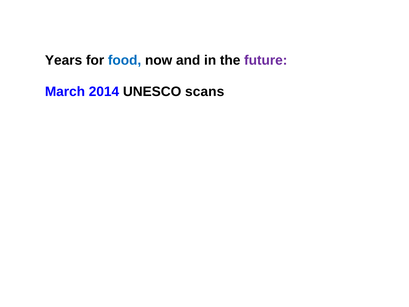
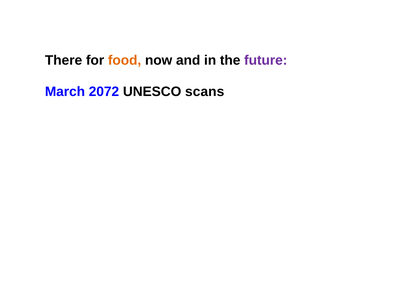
Years: Years -> There (64, 60)
food colour: blue -> orange (125, 60)
2014: 2014 -> 2072 (104, 92)
